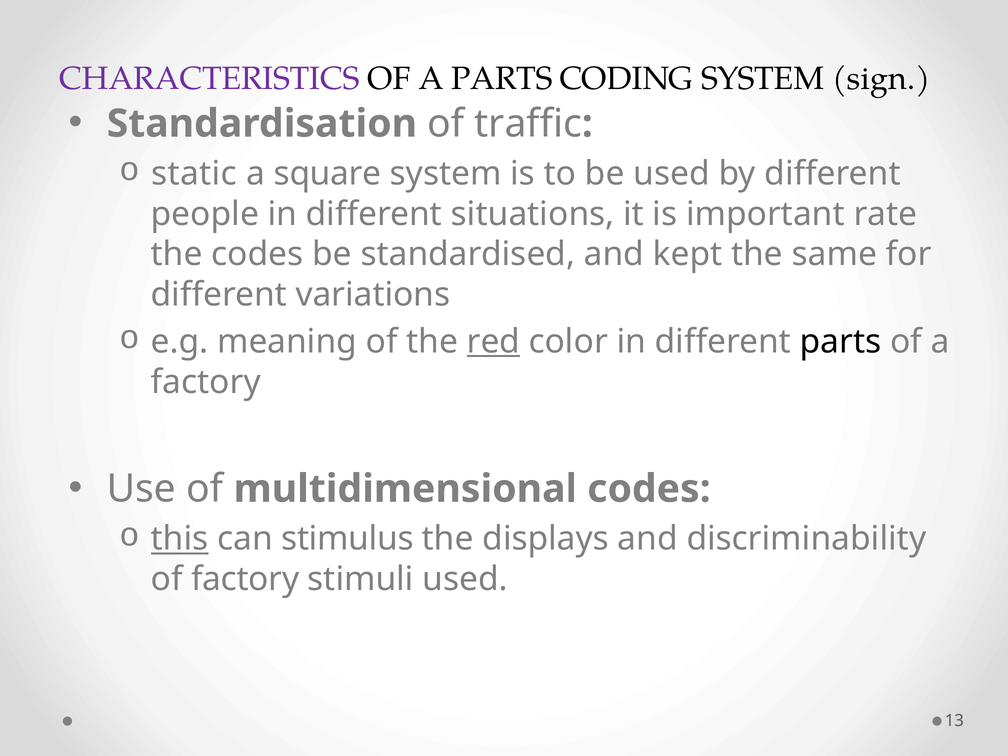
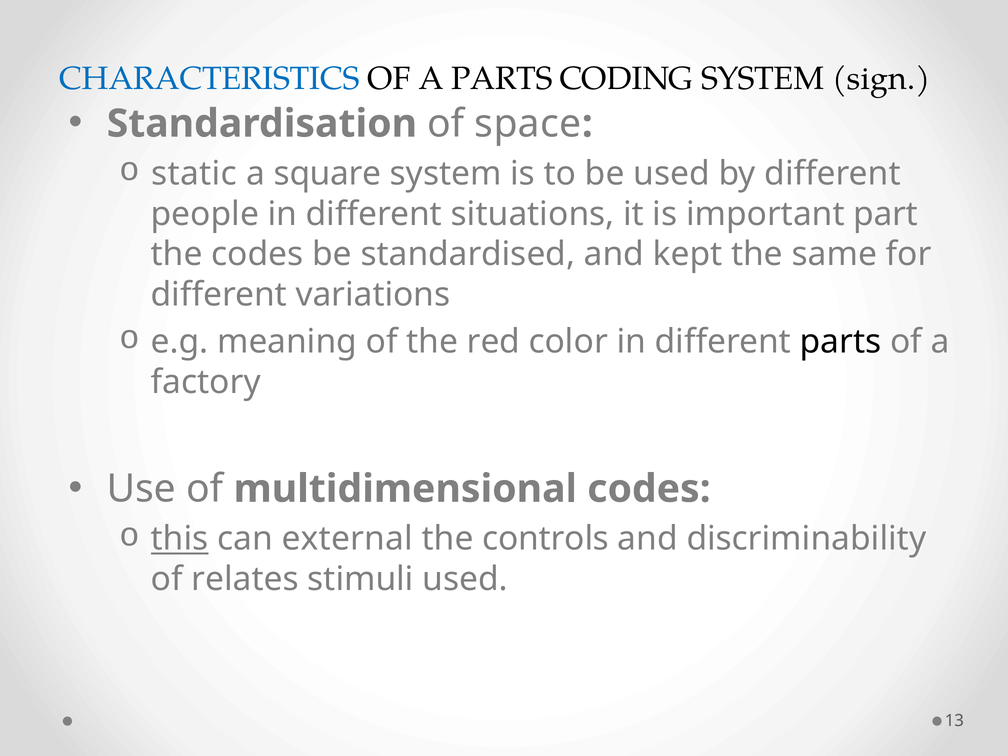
CHARACTERISTICS colour: purple -> blue (209, 79)
traffic: traffic -> space (528, 124)
rate: rate -> part (886, 214)
red underline: present -> none (494, 342)
stimulus: stimulus -> external (347, 539)
displays: displays -> controls (546, 539)
of factory: factory -> relates (245, 579)
